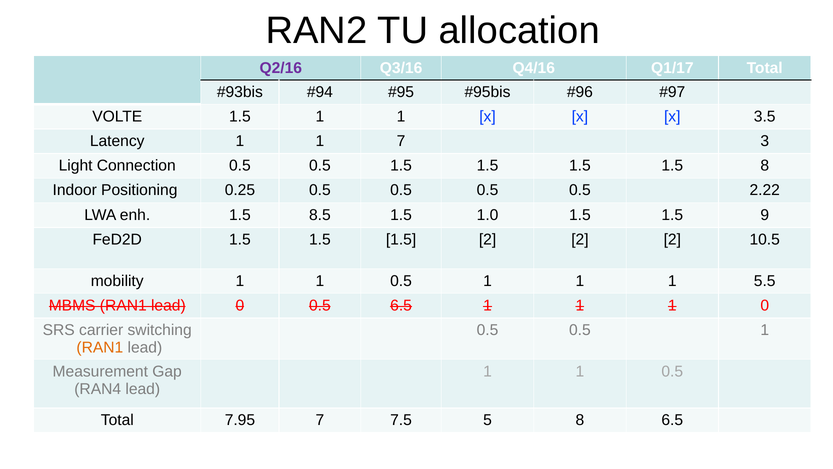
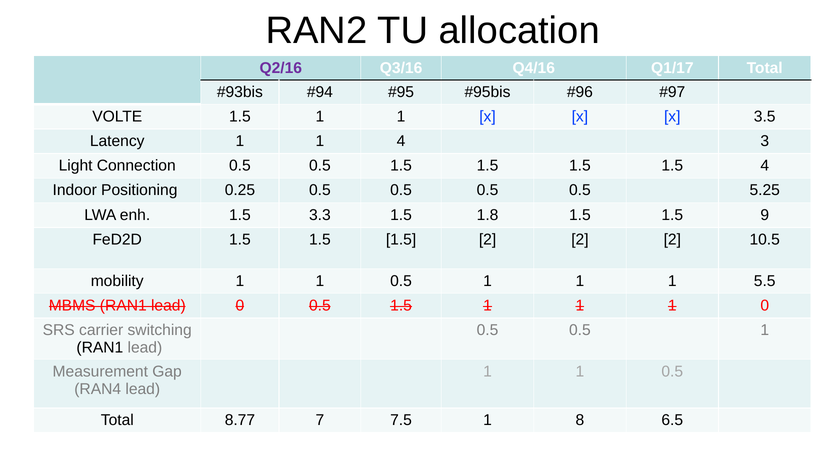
1 7: 7 -> 4 (401, 141)
1.5 8: 8 -> 4 (765, 166)
2.22: 2.22 -> 5.25 (765, 190)
8.5: 8.5 -> 3.3 (320, 215)
1.0: 1.0 -> 1.8 (488, 215)
0 0.5 6.5: 6.5 -> 1.5 (401, 305)
RAN1 colour: orange -> black (100, 347)
7.95: 7.95 -> 8.77 (240, 420)
7.5 5: 5 -> 1 (488, 420)
